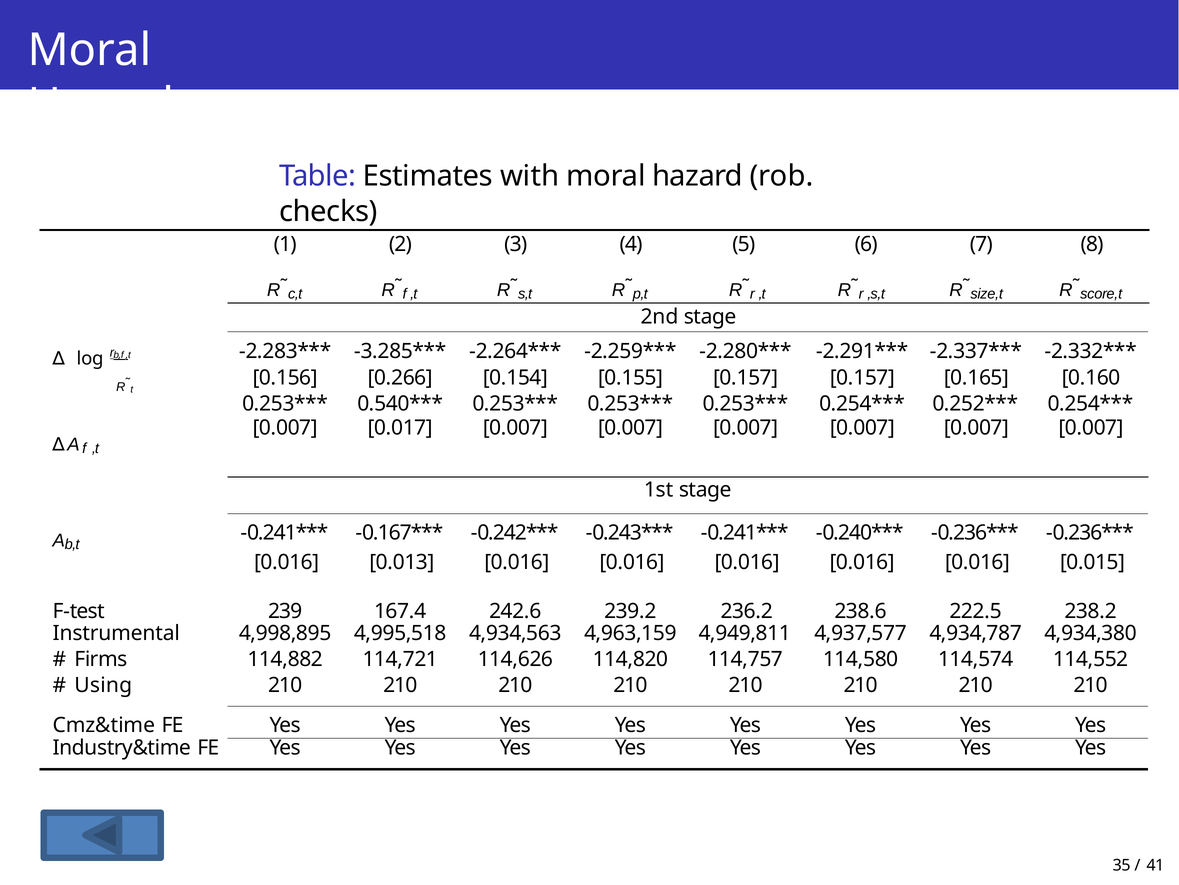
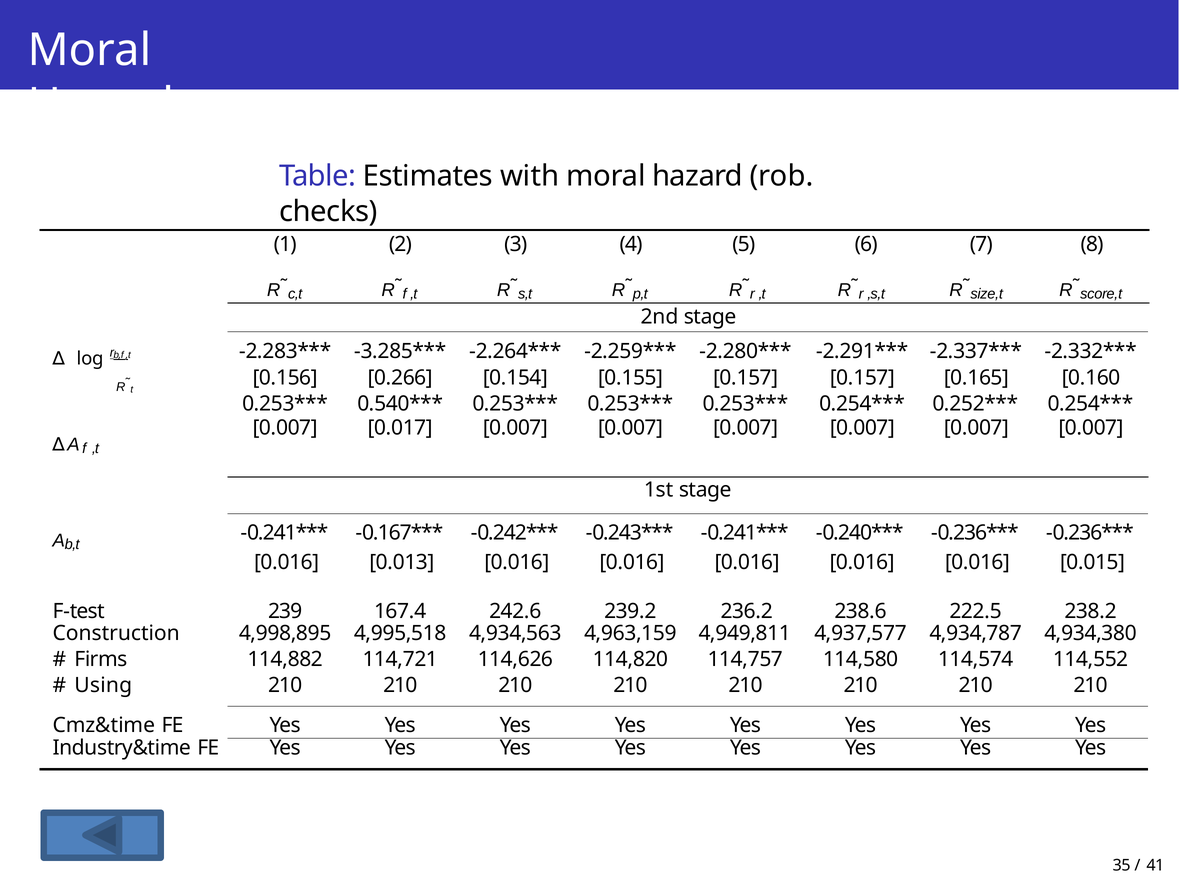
Instrumental: Instrumental -> Construction (116, 634)
